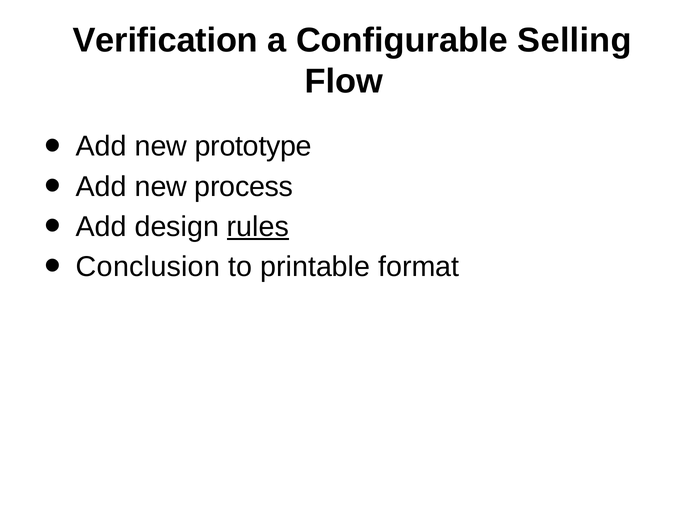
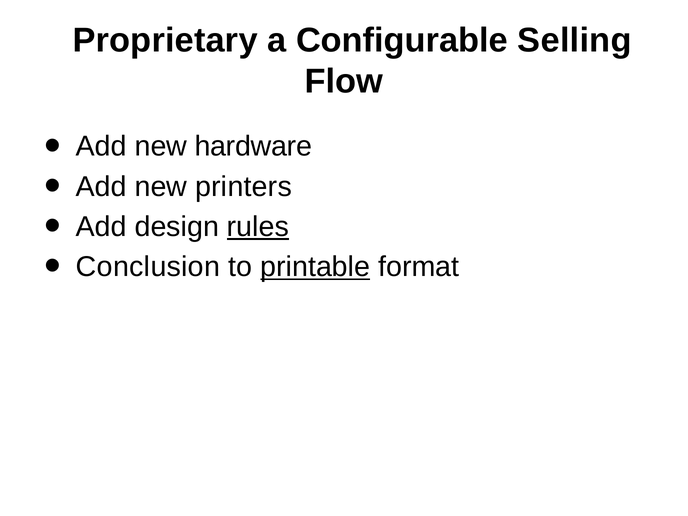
Verification: Verification -> Proprietary (165, 40)
prototype: prototype -> hardware (253, 146)
process: process -> printers (244, 187)
printable underline: none -> present (315, 267)
